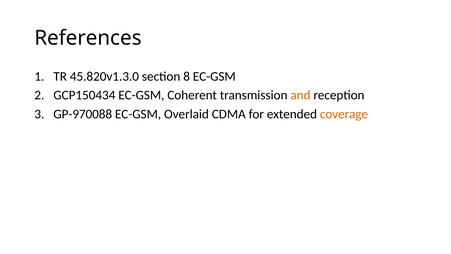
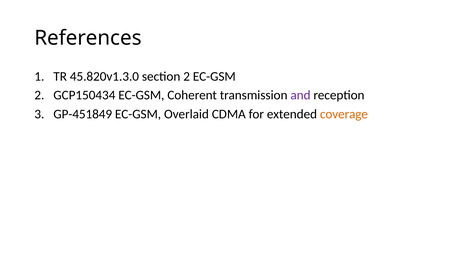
section 8: 8 -> 2 (187, 76)
and colour: orange -> purple (300, 95)
GP-970088: GP-970088 -> GP-451849 (83, 114)
